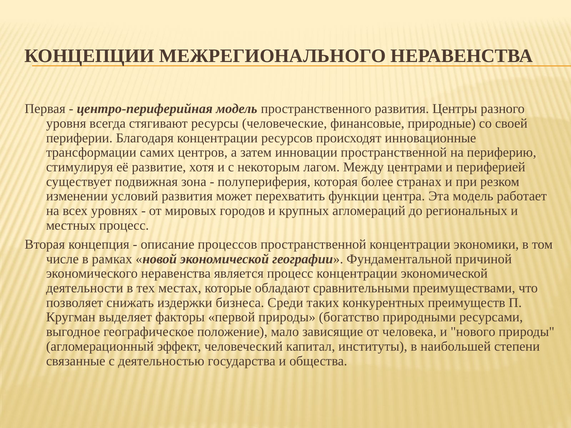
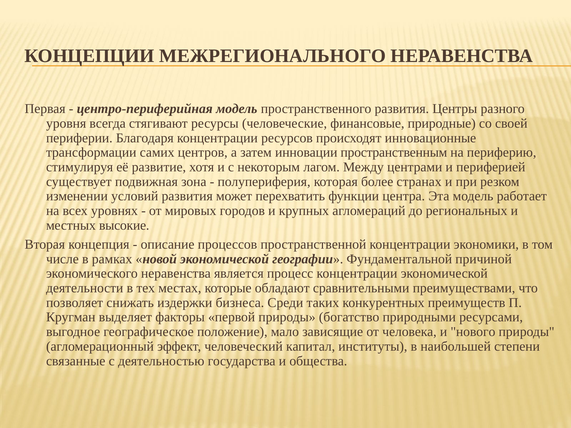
инновации пространственной: пространственной -> пространственным (394, 153)
местных процесс: процесс -> высокие (124, 225)
